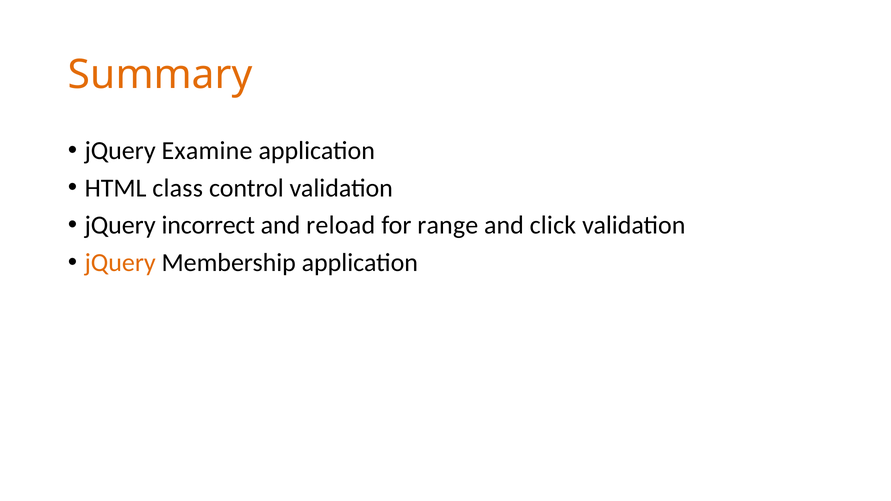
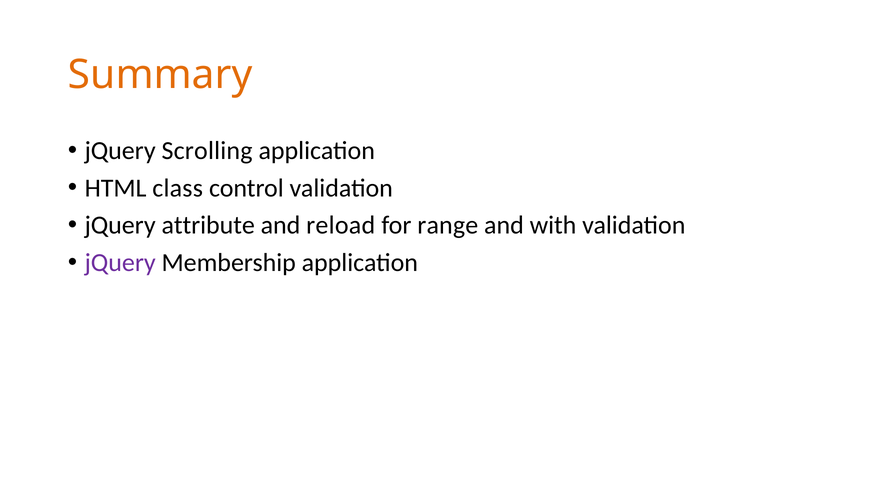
Examine: Examine -> Scrolling (207, 151)
incorrect: incorrect -> attribute (208, 225)
click: click -> with (553, 225)
jQuery colour: orange -> purple (120, 263)
